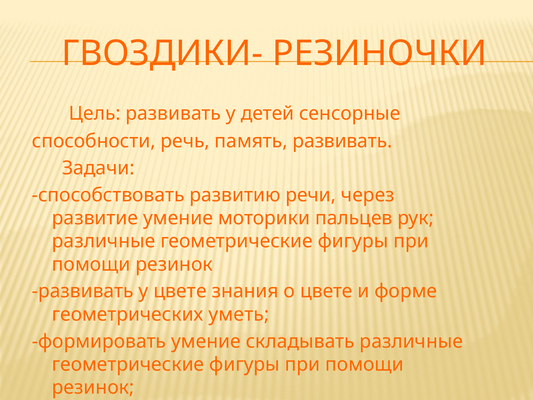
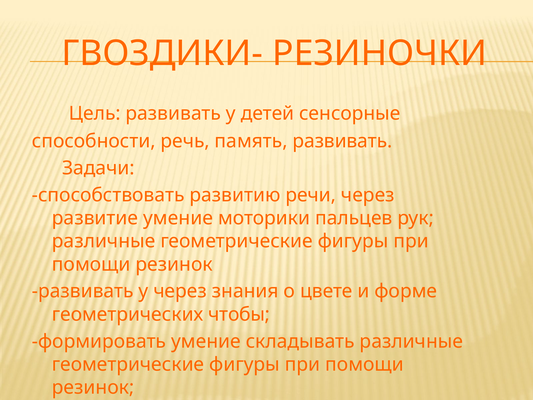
у цвете: цвете -> через (180, 291)
геометрических уметь: уметь -> чтобы (239, 314)
